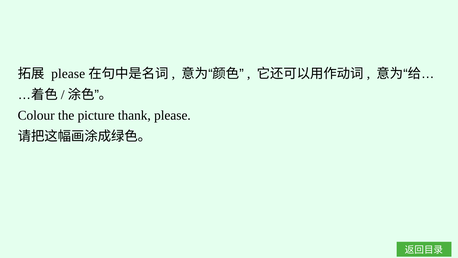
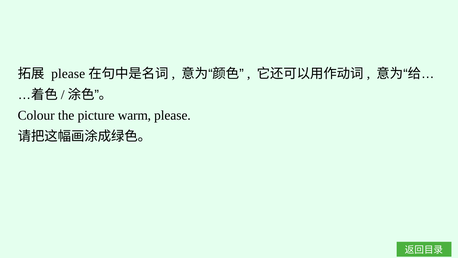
thank: thank -> warm (134, 115)
